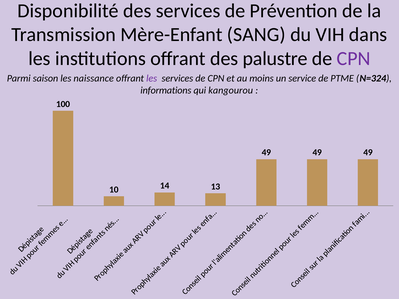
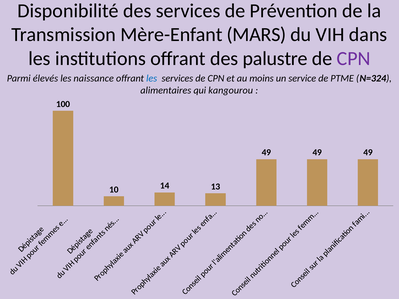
SANG: SANG -> MARS (256, 35)
saison: saison -> élevés (45, 78)
les colour: purple -> blue (152, 78)
informations: informations -> alimentaires (166, 90)
